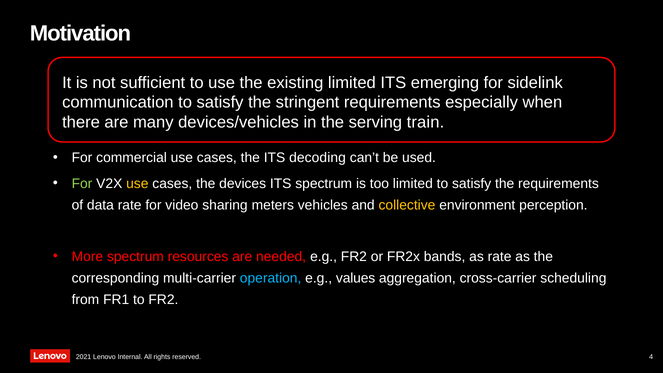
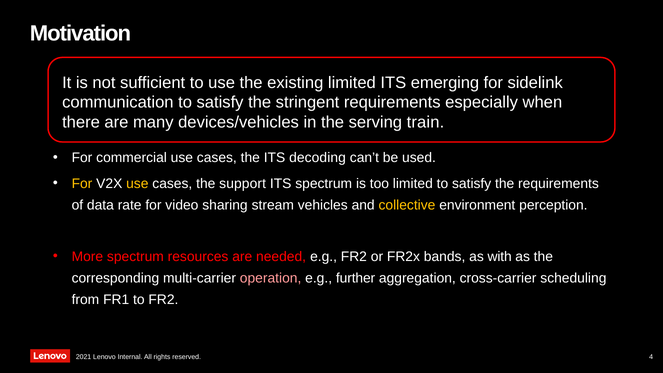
For colour: light green -> yellow (82, 184)
devices: devices -> support (243, 184)
meters: meters -> stream (273, 205)
as rate: rate -> with (500, 257)
operation colour: light blue -> pink (271, 278)
values: values -> further (356, 278)
